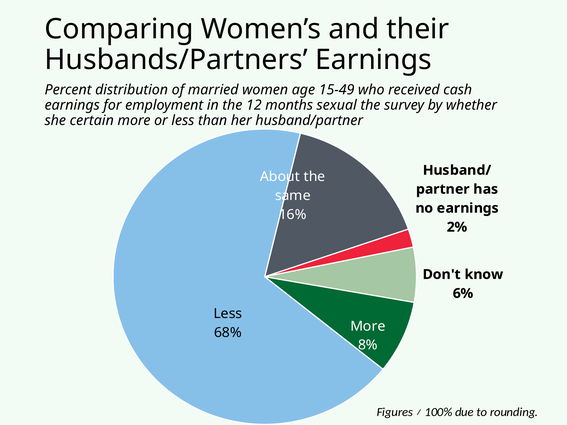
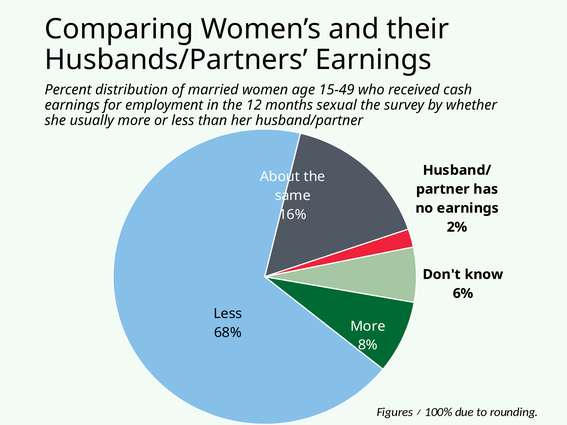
certain: certain -> usually (92, 121)
